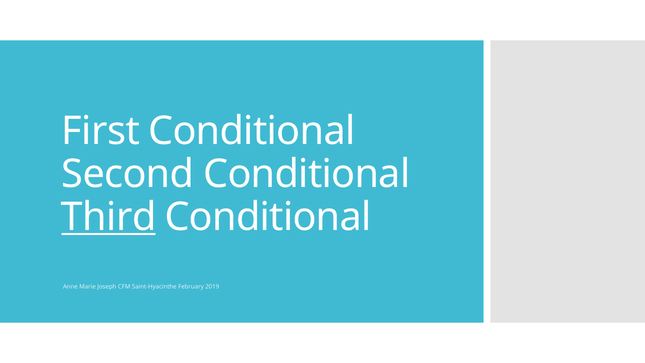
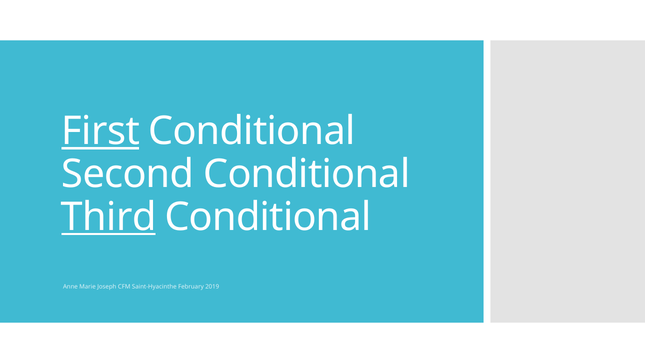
First underline: none -> present (101, 131)
